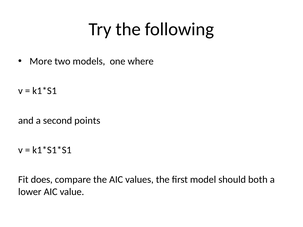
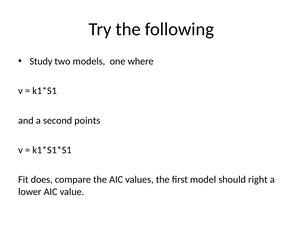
More: More -> Study (41, 61)
both: both -> right (258, 180)
